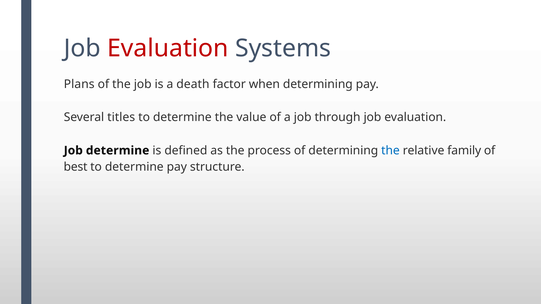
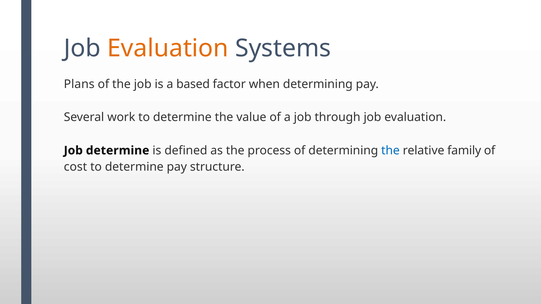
Evaluation colour: red -> orange (168, 48)
death: death -> based (193, 84)
titles: titles -> work (121, 117)
best: best -> cost (75, 167)
